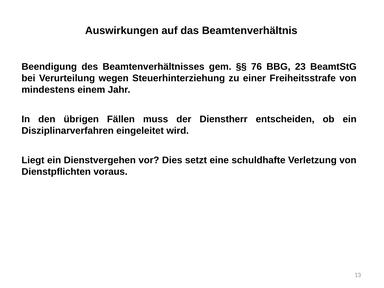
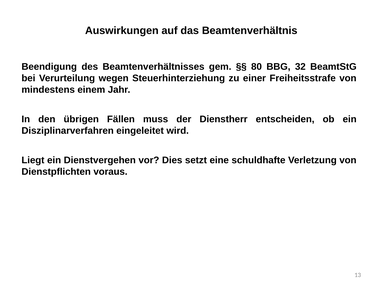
76: 76 -> 80 (257, 67)
23: 23 -> 32 (300, 67)
